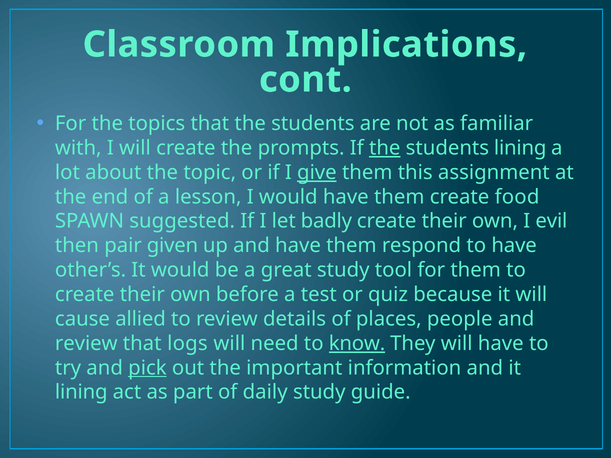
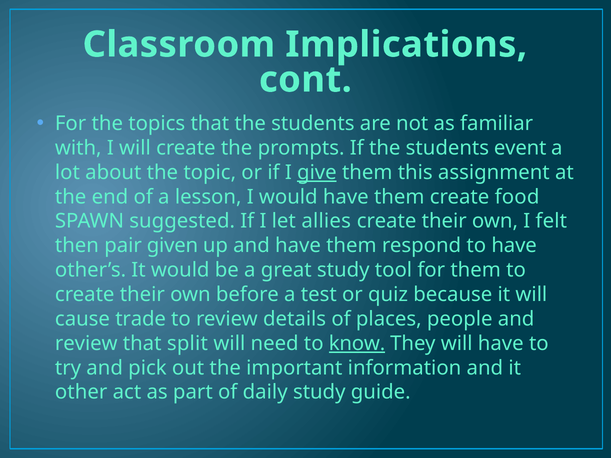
the underline: present -> none (385, 148)
students lining: lining -> event (520, 148)
badly: badly -> allies (326, 221)
evil: evil -> felt (551, 221)
allied: allied -> trade (141, 319)
logs: logs -> split (187, 344)
pick underline: present -> none (147, 368)
lining: lining -> other (81, 392)
